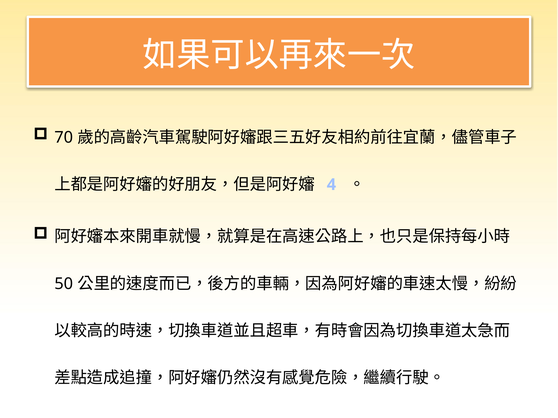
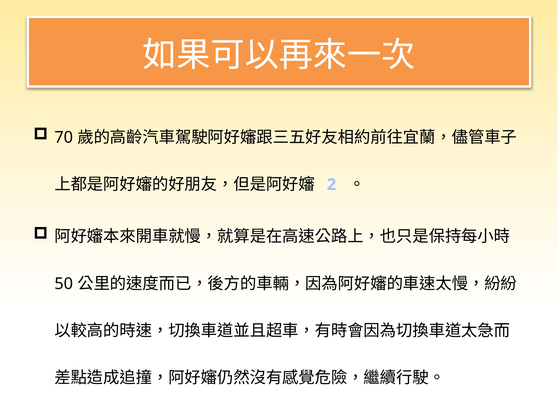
4: 4 -> 2 (331, 185)
